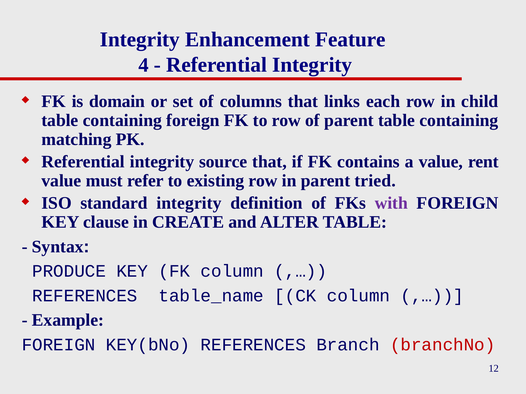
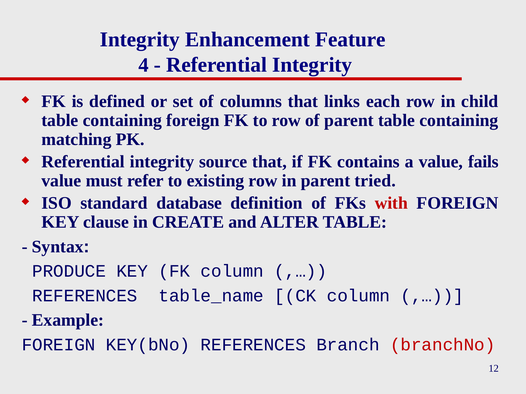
domain: domain -> defined (117, 102)
rent: rent -> fails (483, 162)
standard integrity: integrity -> database (189, 203)
with colour: purple -> red (391, 203)
